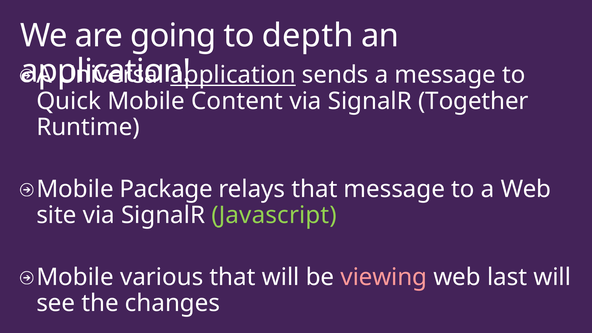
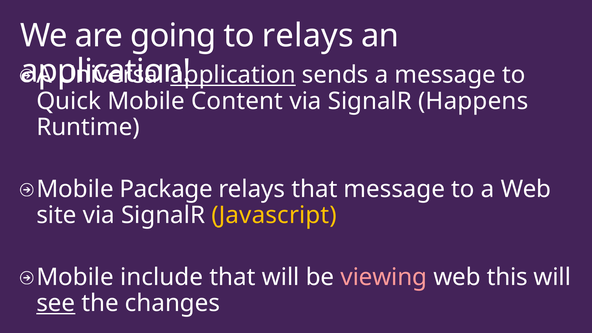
to depth: depth -> relays (308, 36)
Together: Together -> Happens (473, 101)
Javascript colour: light green -> yellow (274, 215)
various: various -> include (162, 277)
last: last -> this (507, 277)
see underline: none -> present (56, 303)
